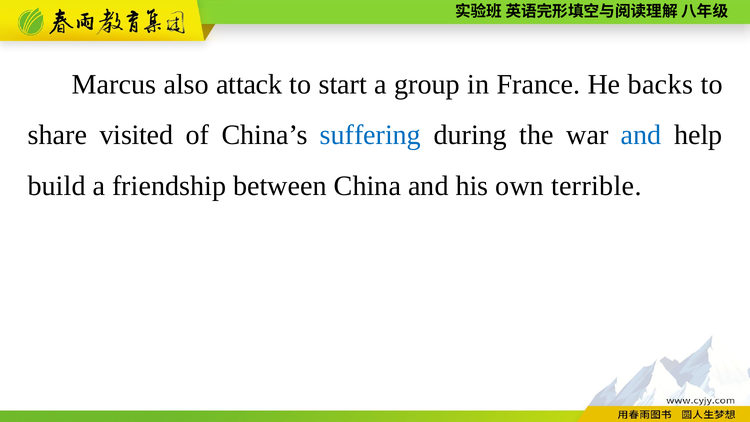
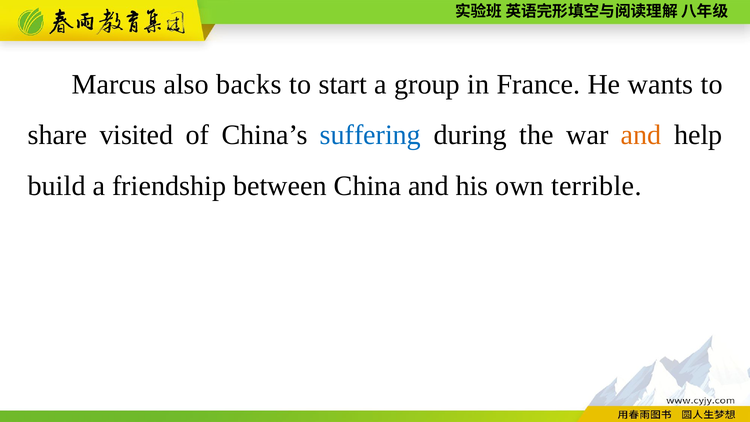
attack: attack -> backs (249, 84)
backs: backs -> wants (661, 84)
and colour: blue -> orange (641, 135)
